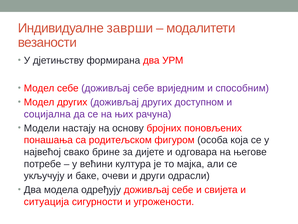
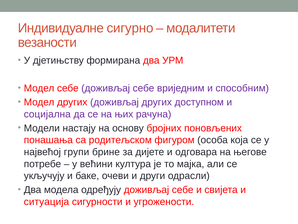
заврши: заврши -> сигурно (130, 28)
свако: свако -> групи (76, 152)
